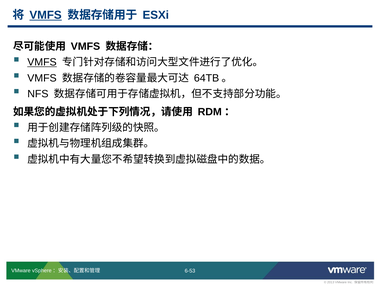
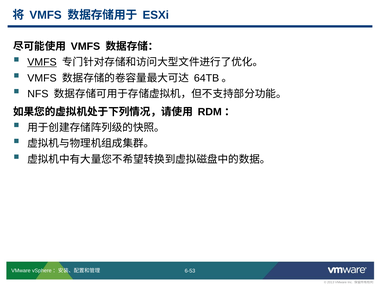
VMFS underline: present -> none (46, 15)
